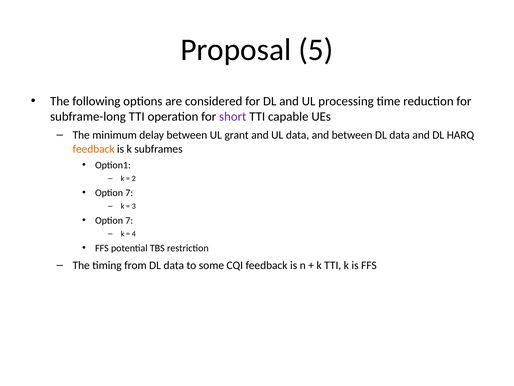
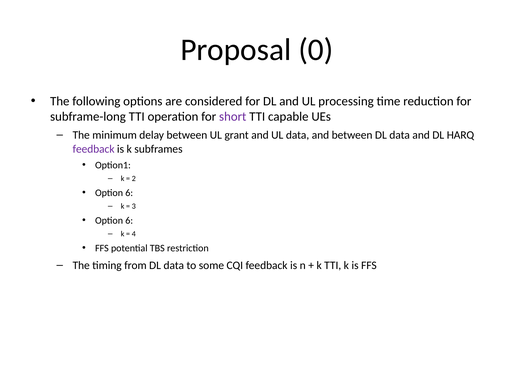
5: 5 -> 0 (316, 50)
feedback colour: orange -> purple (94, 149)
7: 7 -> 6 (129, 193)
7: 7 -> 6 (129, 220)
